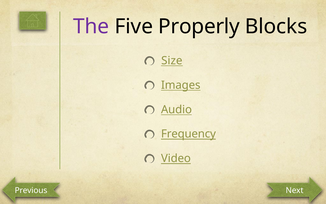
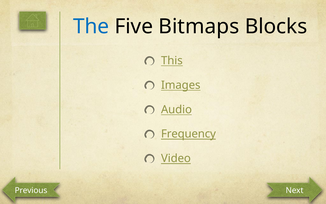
The colour: purple -> blue (91, 27)
Properly: Properly -> Bitmaps (199, 27)
Size: Size -> This (172, 61)
